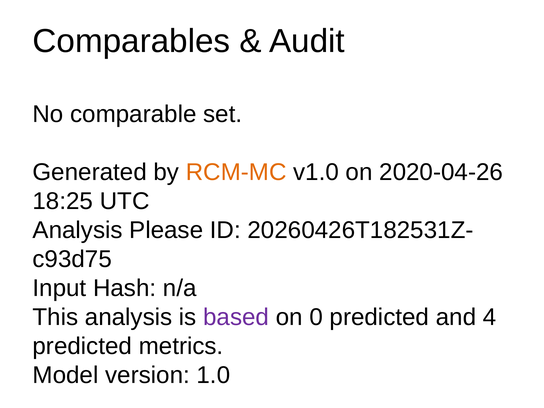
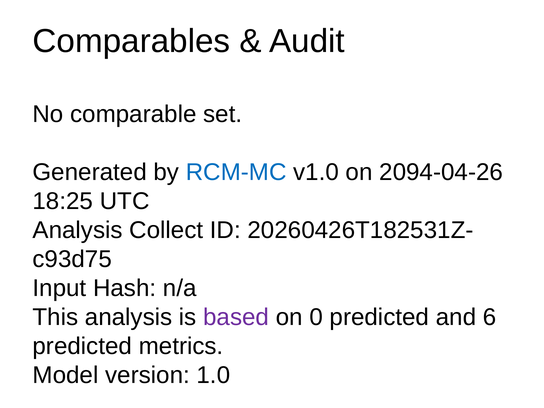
RCM-MC colour: orange -> blue (236, 172)
2020-04-26: 2020-04-26 -> 2094-04-26 (441, 172)
Please: Please -> Collect (166, 230)
4: 4 -> 6 (490, 317)
